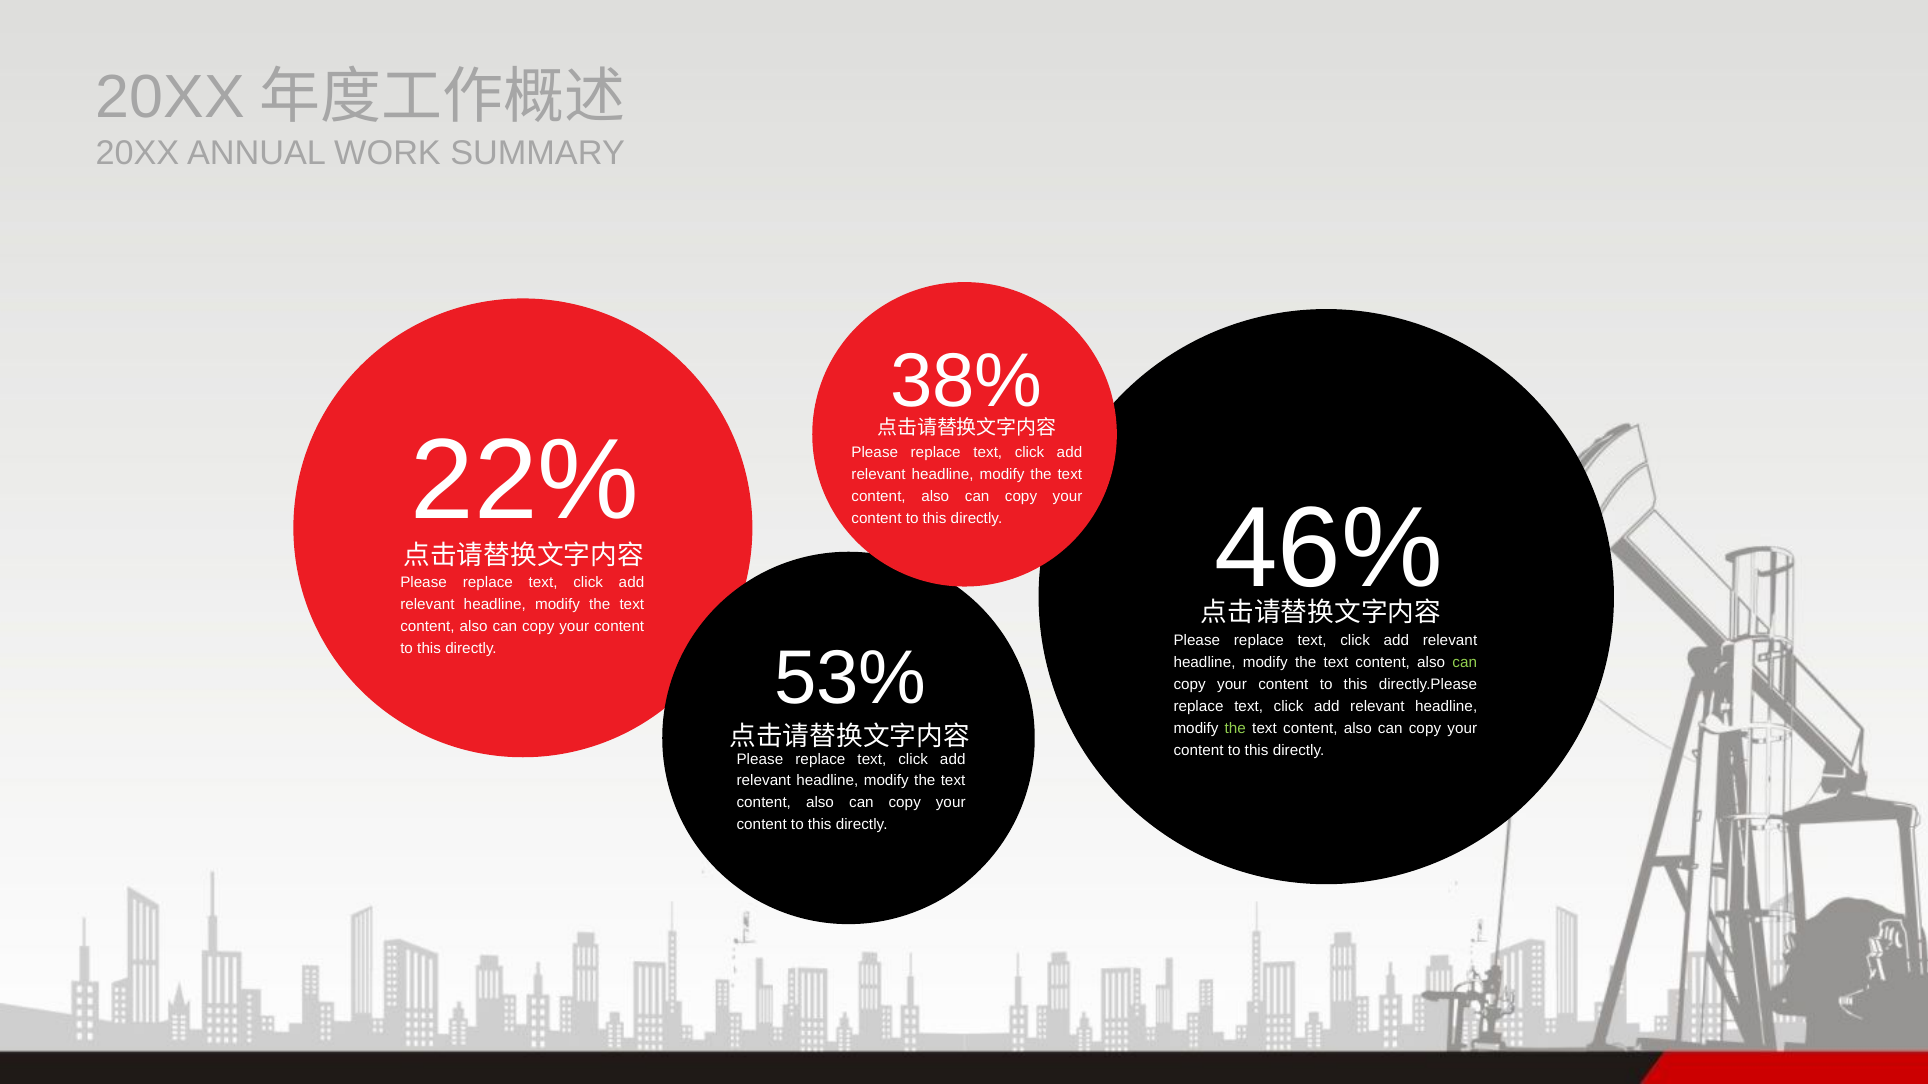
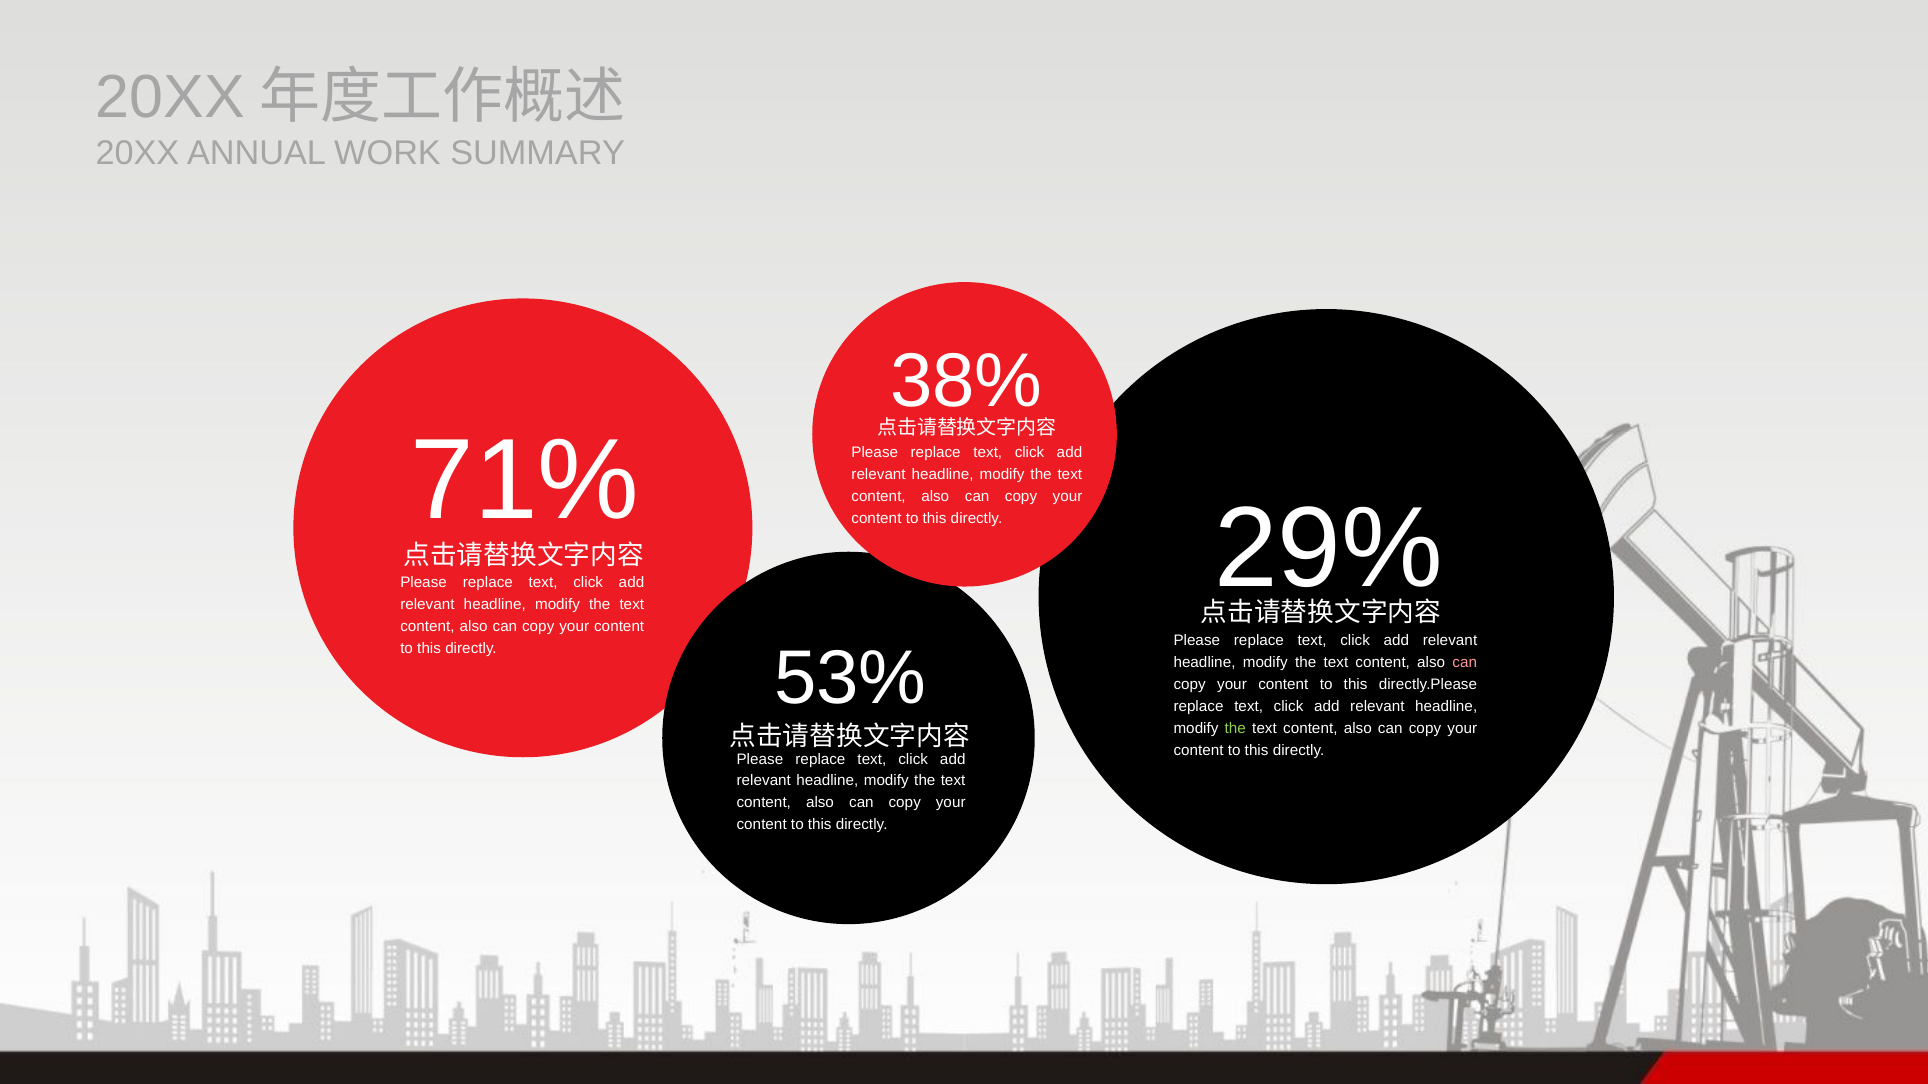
22%: 22% -> 71% (525, 481)
46%: 46% -> 29% (1329, 549)
can colour: light green -> pink (1465, 663)
